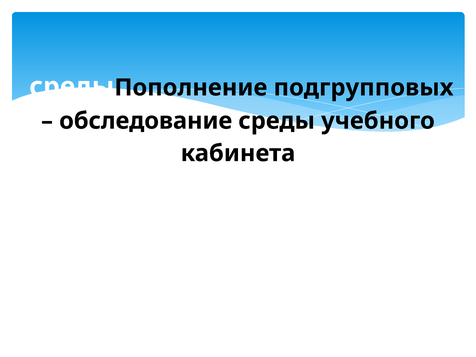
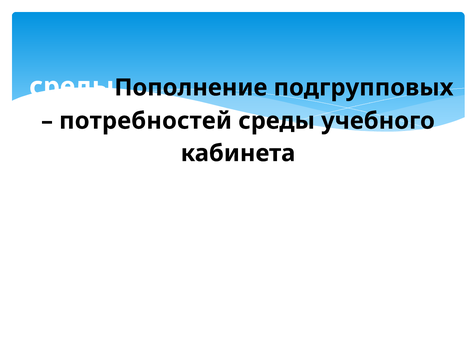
обследование: обследование -> потребностей (146, 121)
